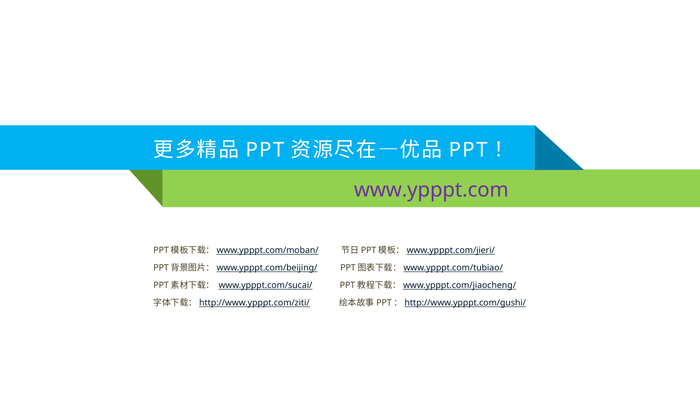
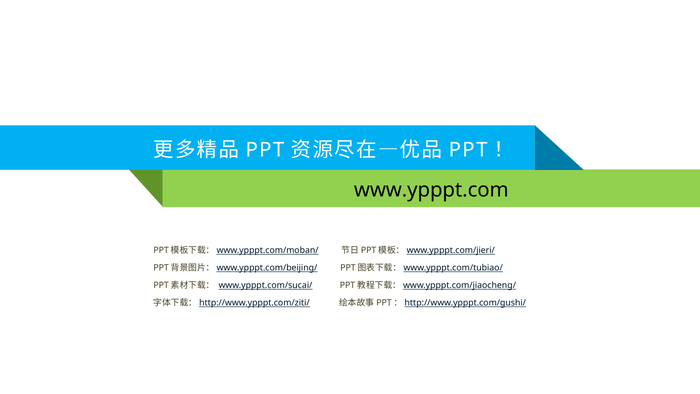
www.ypppt.com colour: purple -> black (431, 190)
